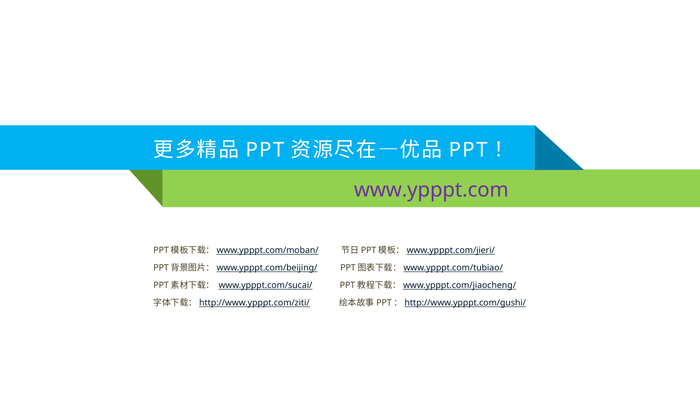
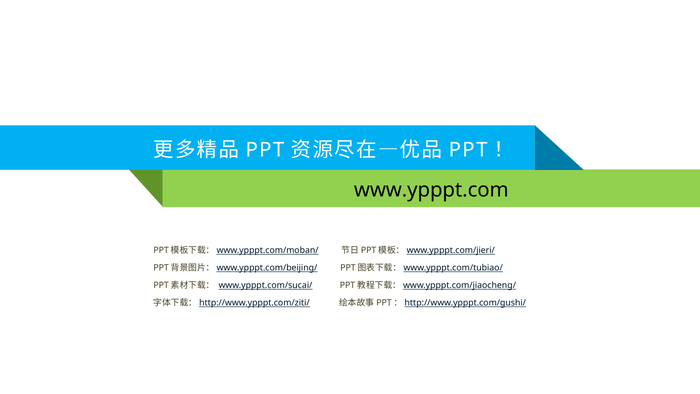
www.ypppt.com colour: purple -> black (431, 190)
